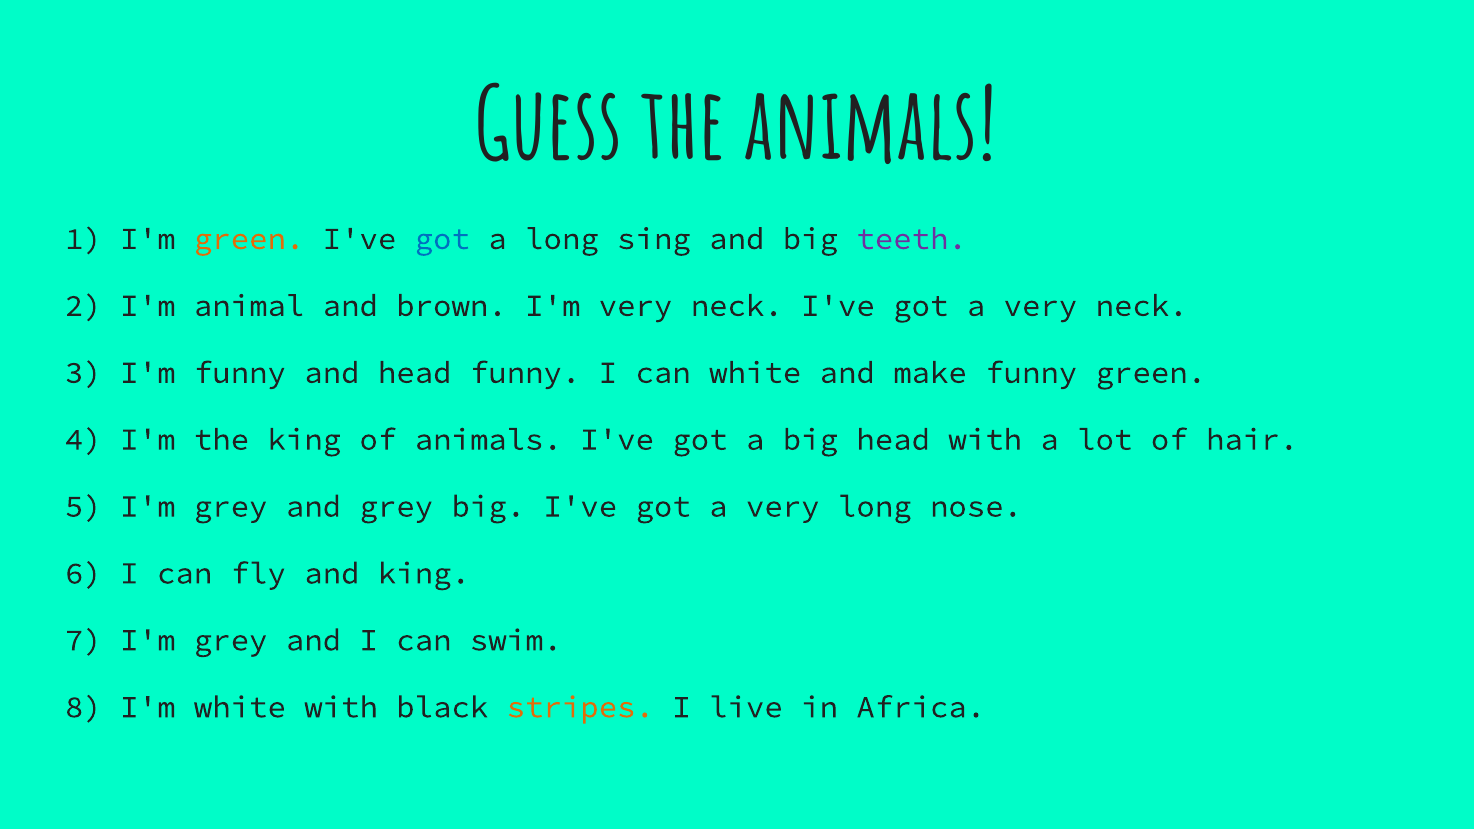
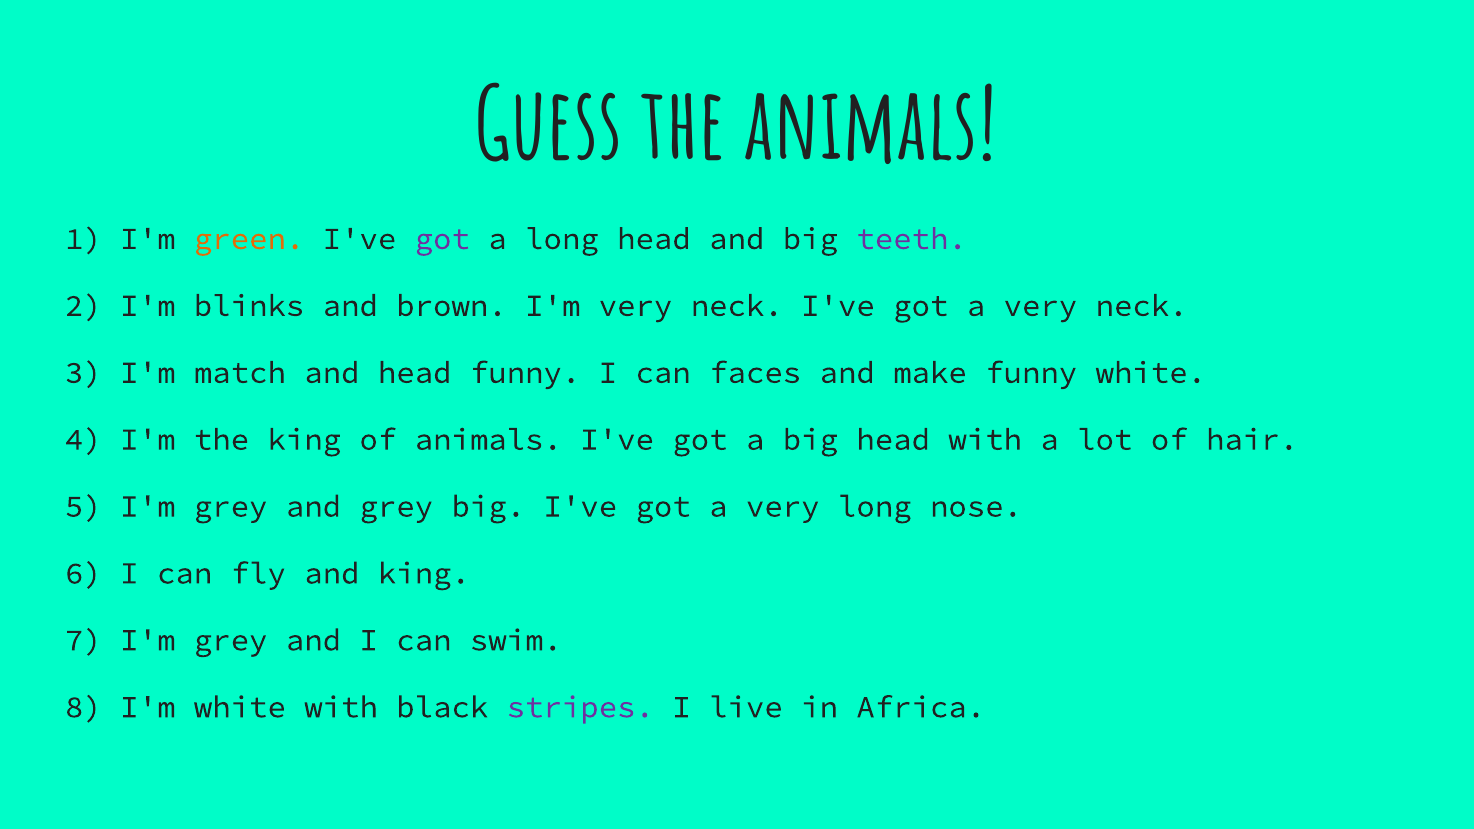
got colour: blue -> purple (442, 239)
long sing: sing -> head (654, 239)
animal: animal -> blinks (249, 306)
I'm funny: funny -> match (240, 373)
can white: white -> faces (755, 373)
funny green: green -> white (1151, 373)
stripes colour: orange -> purple (580, 707)
